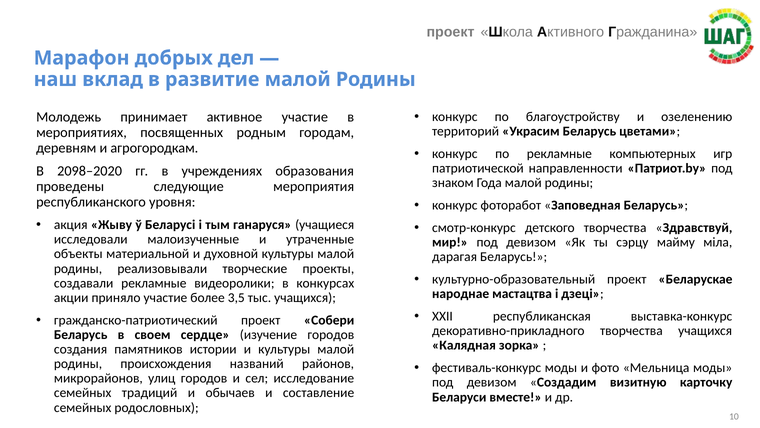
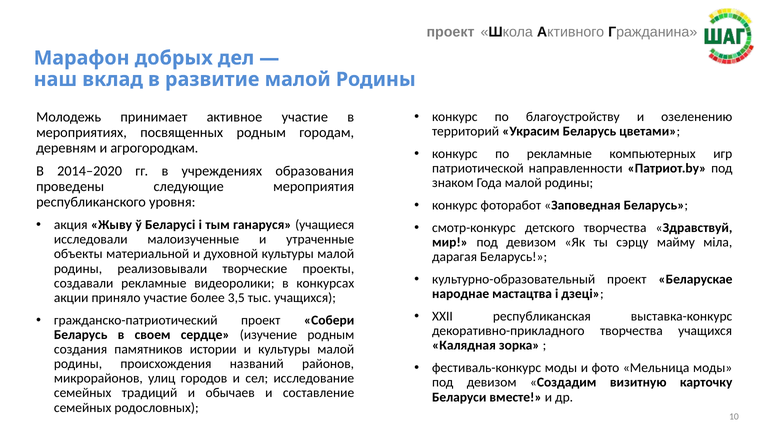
2098–2020: 2098–2020 -> 2014–2020 (90, 171)
изучение городов: городов -> родным (331, 334)
